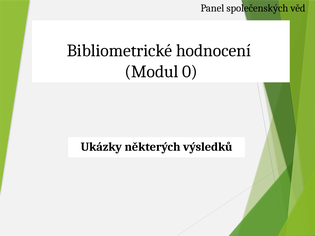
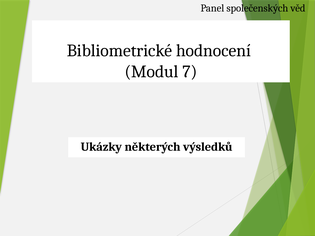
0: 0 -> 7 (190, 72)
